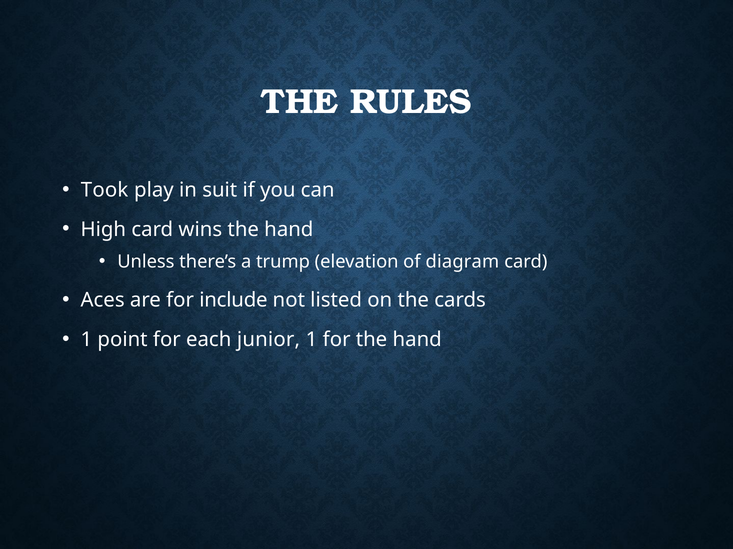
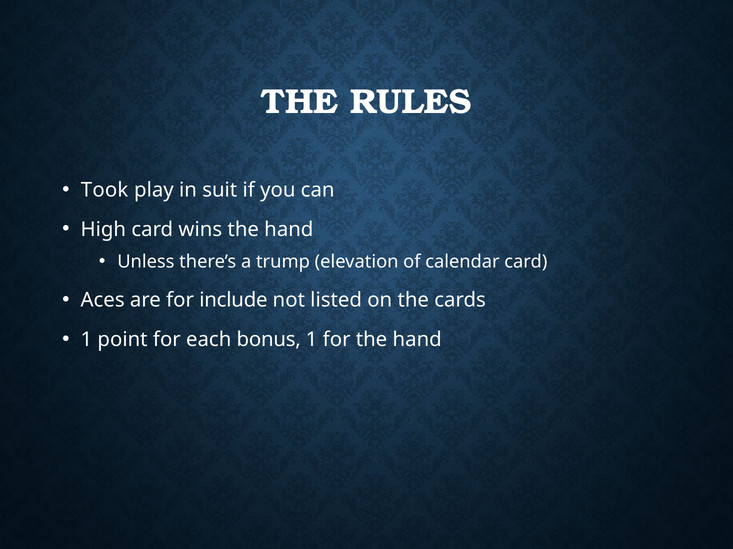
diagram: diagram -> calendar (462, 262)
junior: junior -> bonus (269, 340)
